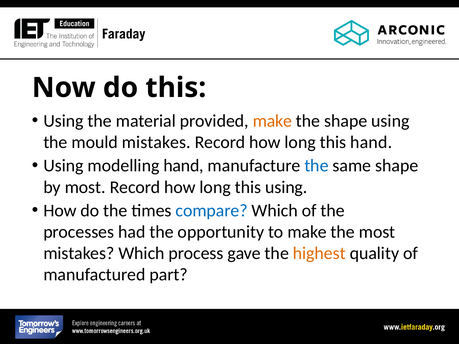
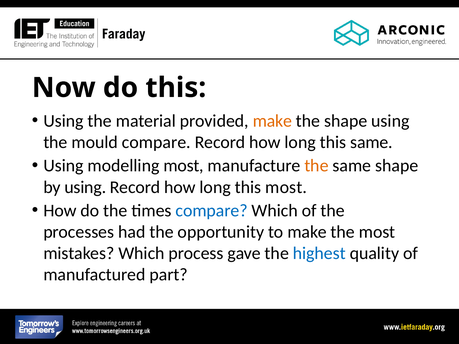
mould mistakes: mistakes -> compare (156, 143)
this hand: hand -> same (371, 143)
modelling hand: hand -> most (184, 166)
the colour: blue -> orange (316, 166)
by most: most -> using (85, 187)
this using: using -> most (286, 187)
highest colour: orange -> blue (319, 254)
